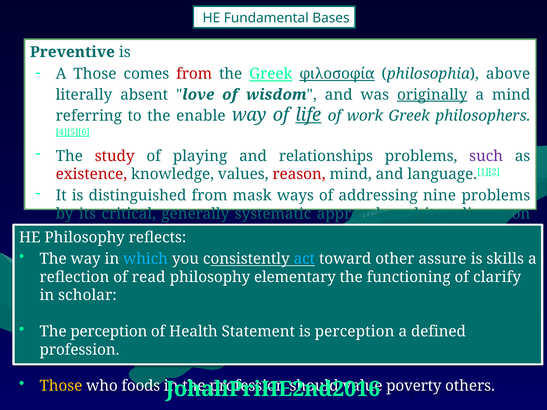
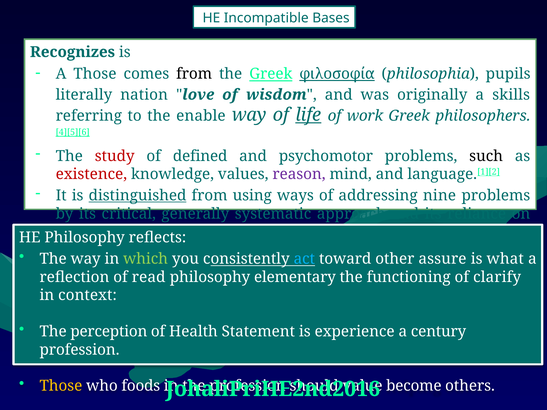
Fundamental: Fundamental -> Incompatible (266, 18)
Preventive: Preventive -> Recognizes (72, 52)
from colour: red -> black (194, 74)
above: above -> pupils (508, 74)
absent: absent -> nation (144, 95)
originally underline: present -> none (432, 95)
a mind: mind -> skills (511, 95)
playing: playing -> defined (200, 156)
relationships: relationships -> psychomotor (326, 156)
such colour: purple -> black (486, 156)
reason colour: red -> purple (299, 174)
distinguished underline: none -> present (137, 196)
mask: mask -> using (252, 196)
which colour: light blue -> light green (146, 259)
skills: skills -> what (505, 259)
scholar: scholar -> context (87, 295)
is perception: perception -> experience (355, 332)
defined: defined -> century (439, 332)
poverty: poverty -> become (414, 386)
